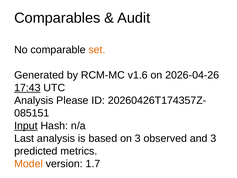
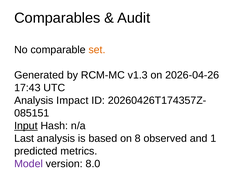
v1.6: v1.6 -> v1.3 (138, 75)
17:43 underline: present -> none (27, 88)
Please: Please -> Impact (72, 100)
on 3: 3 -> 8 (138, 138)
and 3: 3 -> 1 (213, 138)
Model colour: orange -> purple (29, 163)
1.7: 1.7 -> 8.0 (93, 163)
